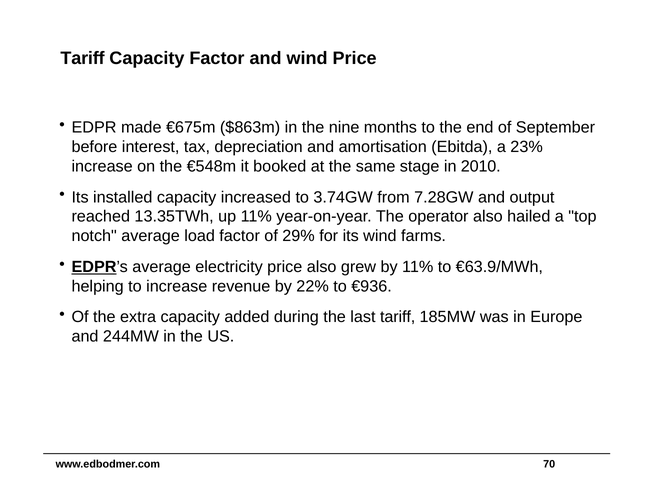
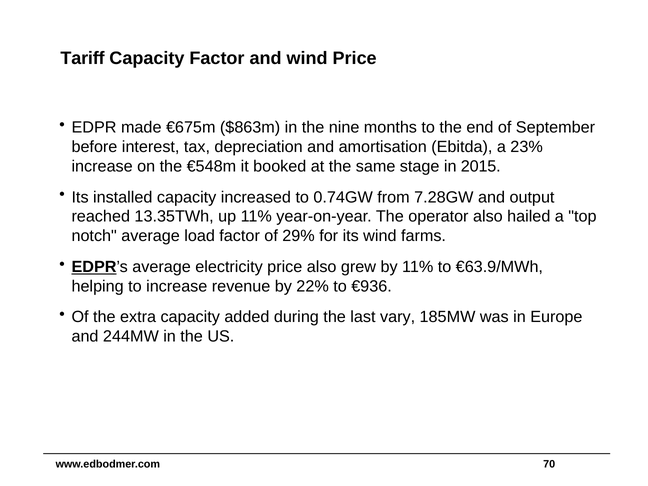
2010: 2010 -> 2015 (481, 166)
3.74GW: 3.74GW -> 0.74GW (343, 197)
last tariff: tariff -> vary (398, 317)
